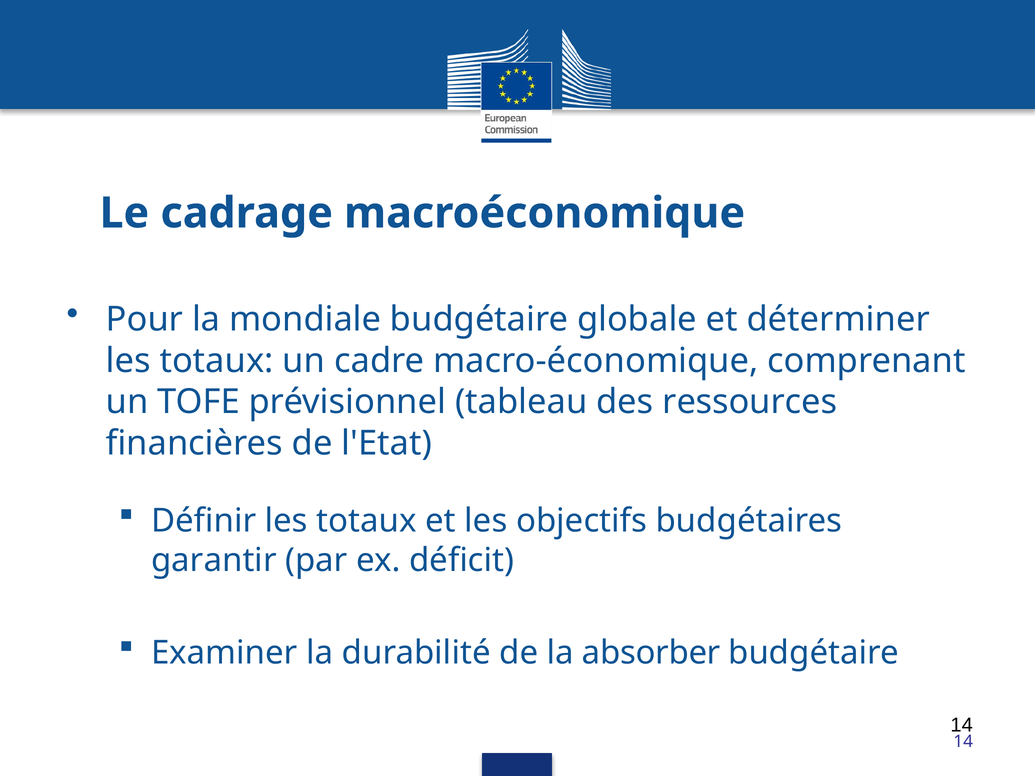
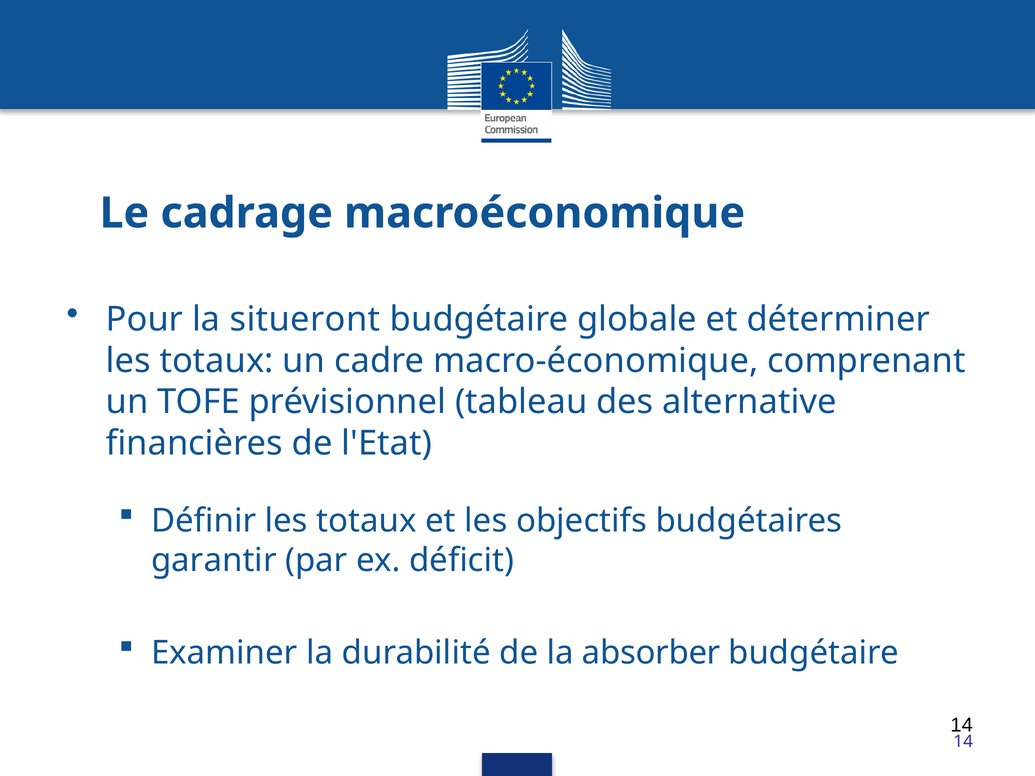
mondiale: mondiale -> situeront (305, 319)
ressources: ressources -> alternative (750, 402)
